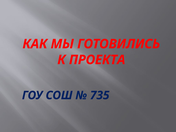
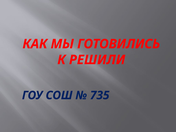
ПРОЕКТА: ПРОЕКТА -> РЕШИЛИ (97, 60)
